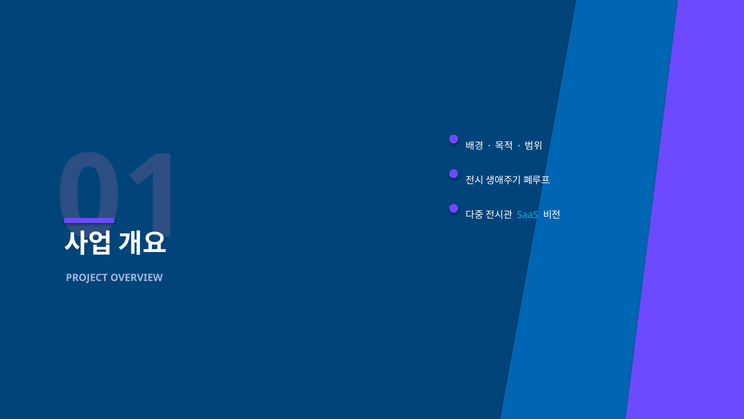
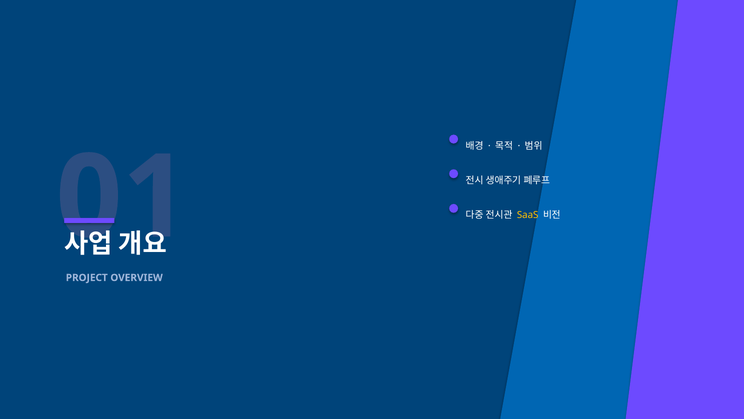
SaaS colour: light blue -> yellow (528, 215)
